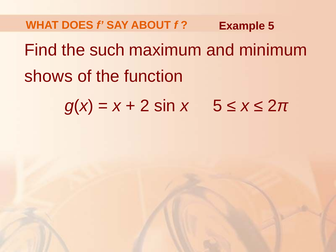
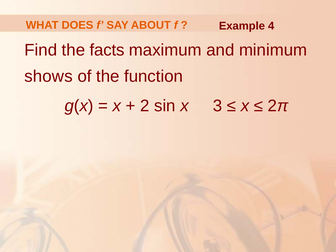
Example 5: 5 -> 4 (271, 26)
such: such -> facts (107, 50)
x 5: 5 -> 3 (218, 106)
